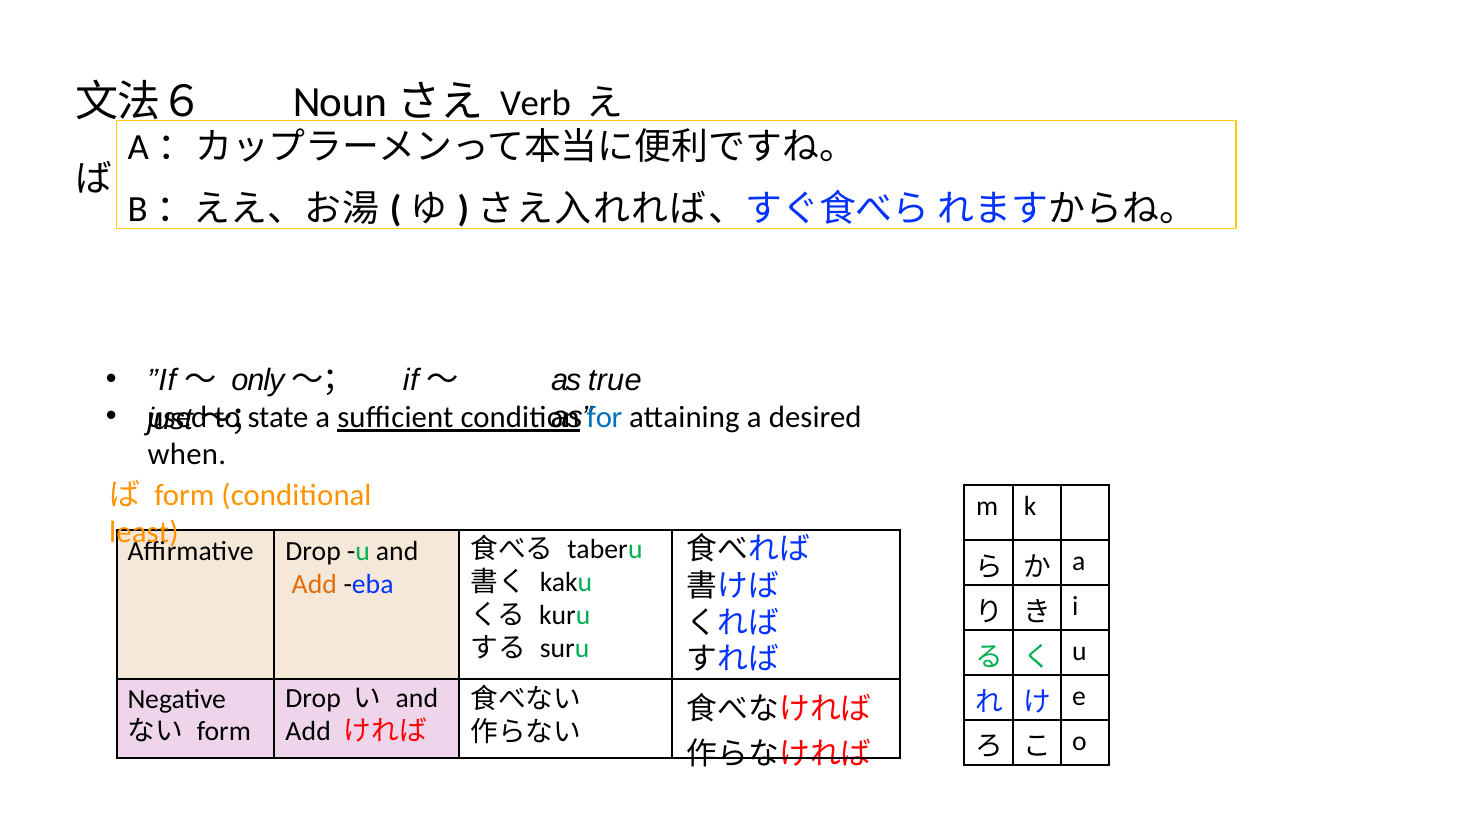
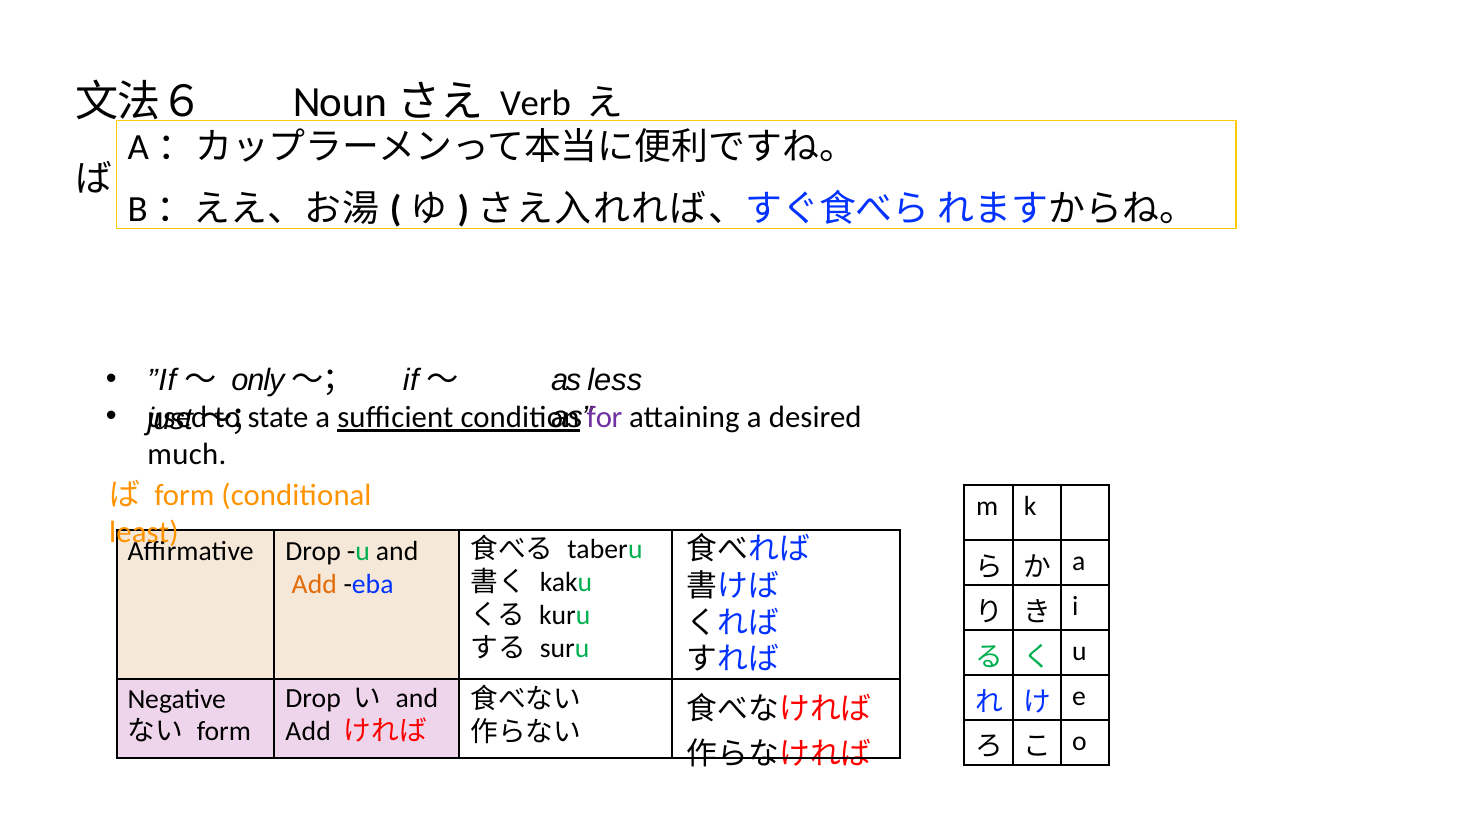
true: true -> less (615, 381)
for colour: blue -> purple (605, 418)
when: when -> much (187, 454)
